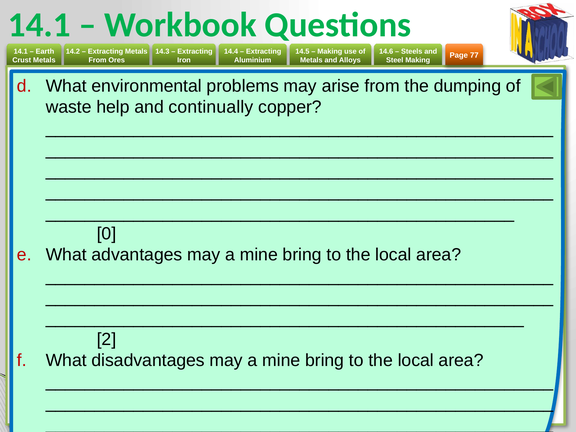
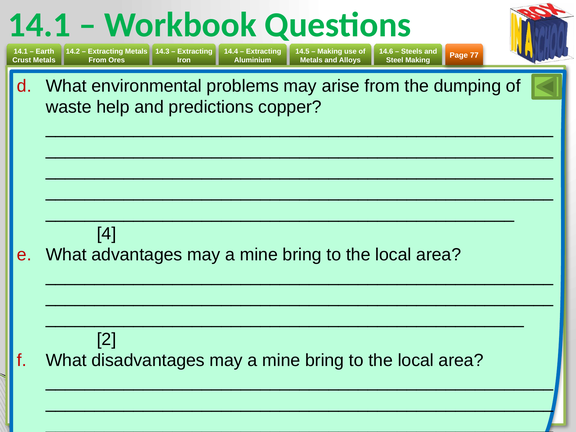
continually: continually -> predictions (211, 107)
0: 0 -> 4 (107, 234)
